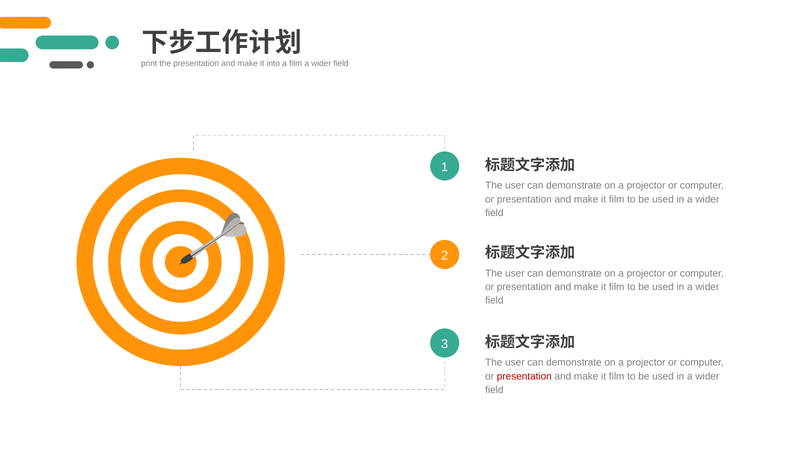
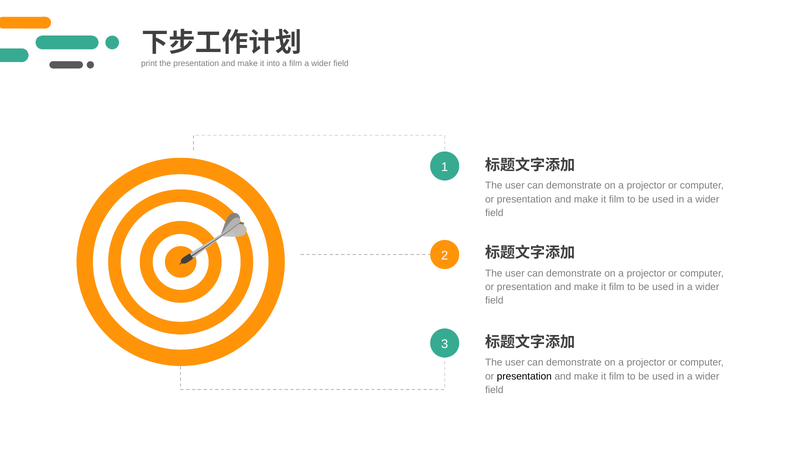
presentation colour: red -> black (524, 376)
